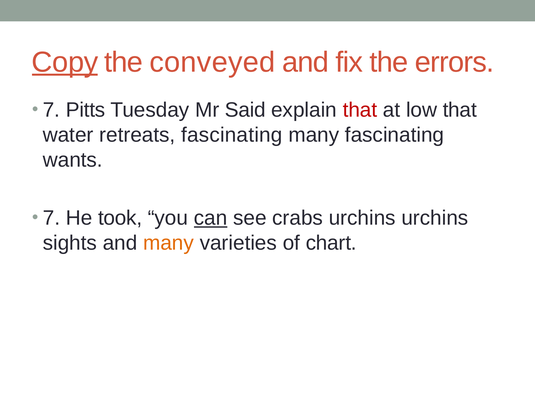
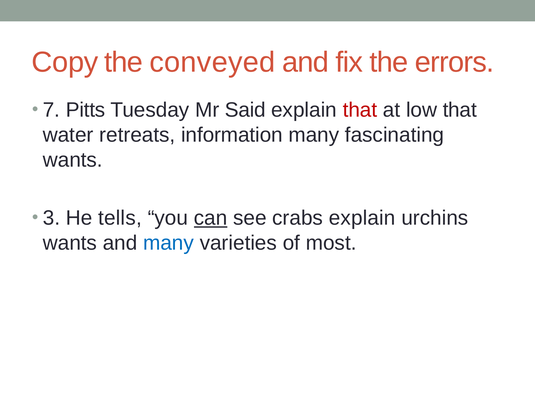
Copy underline: present -> none (65, 62)
retreats fascinating: fascinating -> information (232, 135)
7: 7 -> 3 (51, 218)
took: took -> tells (120, 218)
crabs urchins: urchins -> explain (362, 218)
sights: sights -> wants (70, 243)
many colour: orange -> blue (169, 243)
chart: chart -> most (331, 243)
